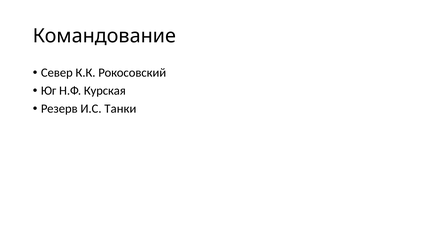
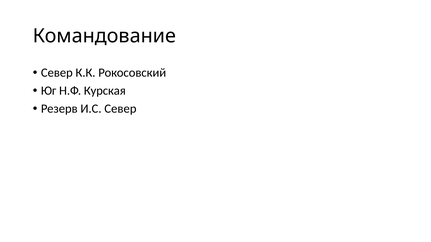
И.С Танки: Танки -> Север (120, 109)
